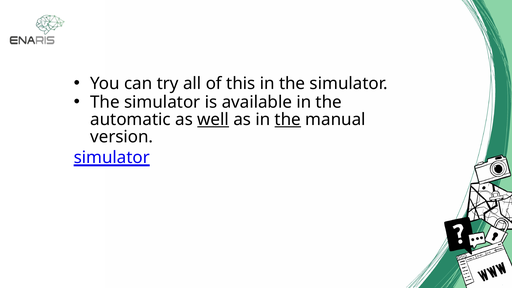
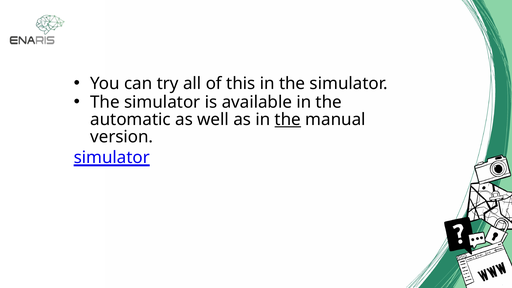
well underline: present -> none (213, 120)
